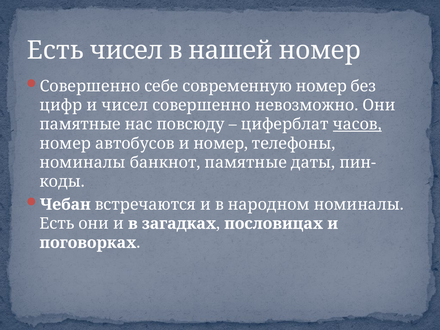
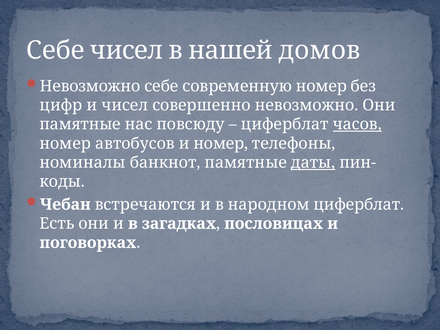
Есть: Есть -> Себе (55, 50)
нашей номер: номер -> домов (319, 50)
Совершенно: Совершенно -> Невозможно (90, 86)
даты underline: none -> present (313, 163)
народном номиналы: номиналы -> циферблат (359, 204)
